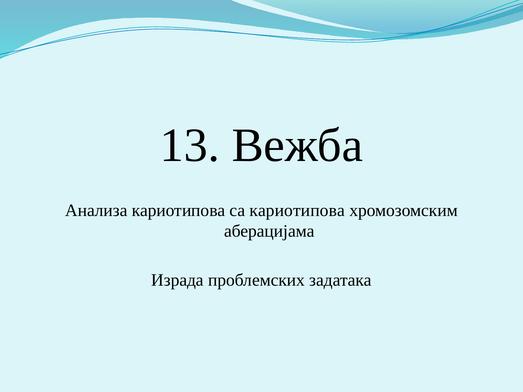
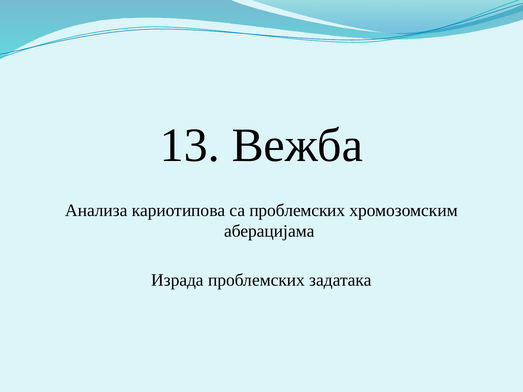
са кариотипова: кариотипова -> проблемских (297, 210)
